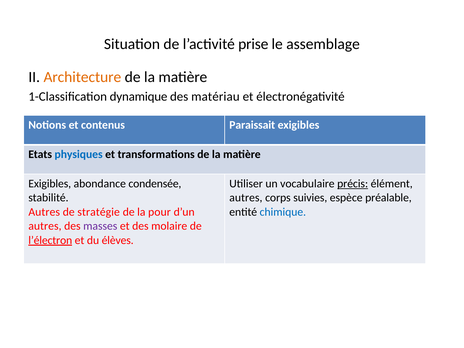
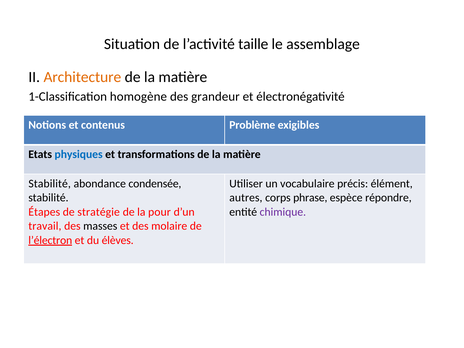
prise: prise -> taille (253, 44)
dynamique: dynamique -> homogène (138, 96)
matériau: matériau -> grandeur (215, 96)
Paraissait: Paraissait -> Problème (252, 125)
Exigibles: Exigibles -> Stabilité (50, 184)
précis underline: present -> none (353, 184)
suivies: suivies -> phrase (310, 198)
préalable: préalable -> répondre (388, 198)
Autres: Autres -> Étapes (44, 212)
chimique colour: blue -> purple (283, 212)
autres: autres -> travail (45, 226)
masses colour: purple -> black (100, 226)
